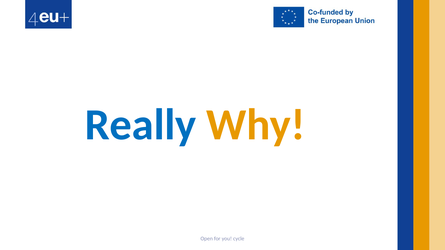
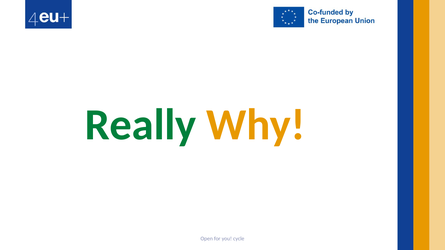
Really colour: blue -> green (141, 125)
